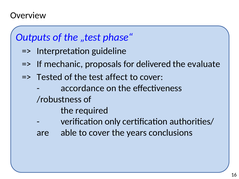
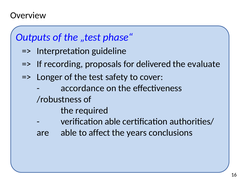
mechanic: mechanic -> recording (63, 64)
Tested: Tested -> Longer (50, 77)
affect: affect -> safety (117, 77)
verification only: only -> able (113, 122)
able to cover: cover -> affect (99, 133)
